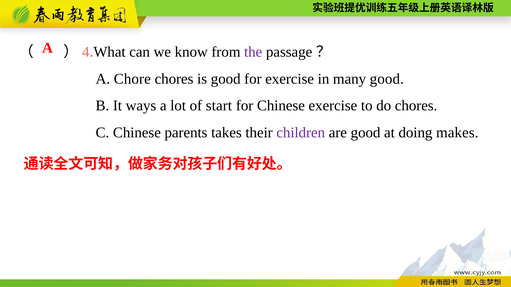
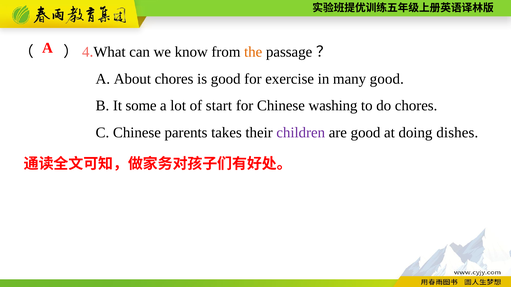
the colour: purple -> orange (253, 52)
Chore: Chore -> About (132, 79)
ways: ways -> some (141, 106)
Chinese exercise: exercise -> washing (333, 106)
makes: makes -> dishes (457, 133)
